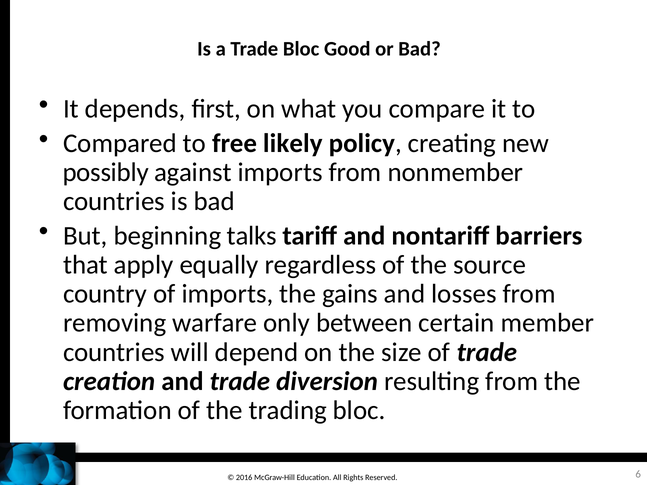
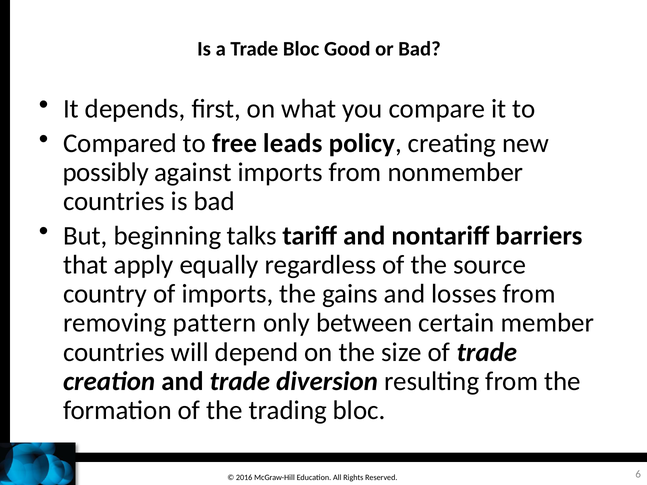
likely: likely -> leads (293, 143)
warfare: warfare -> pattern (215, 323)
